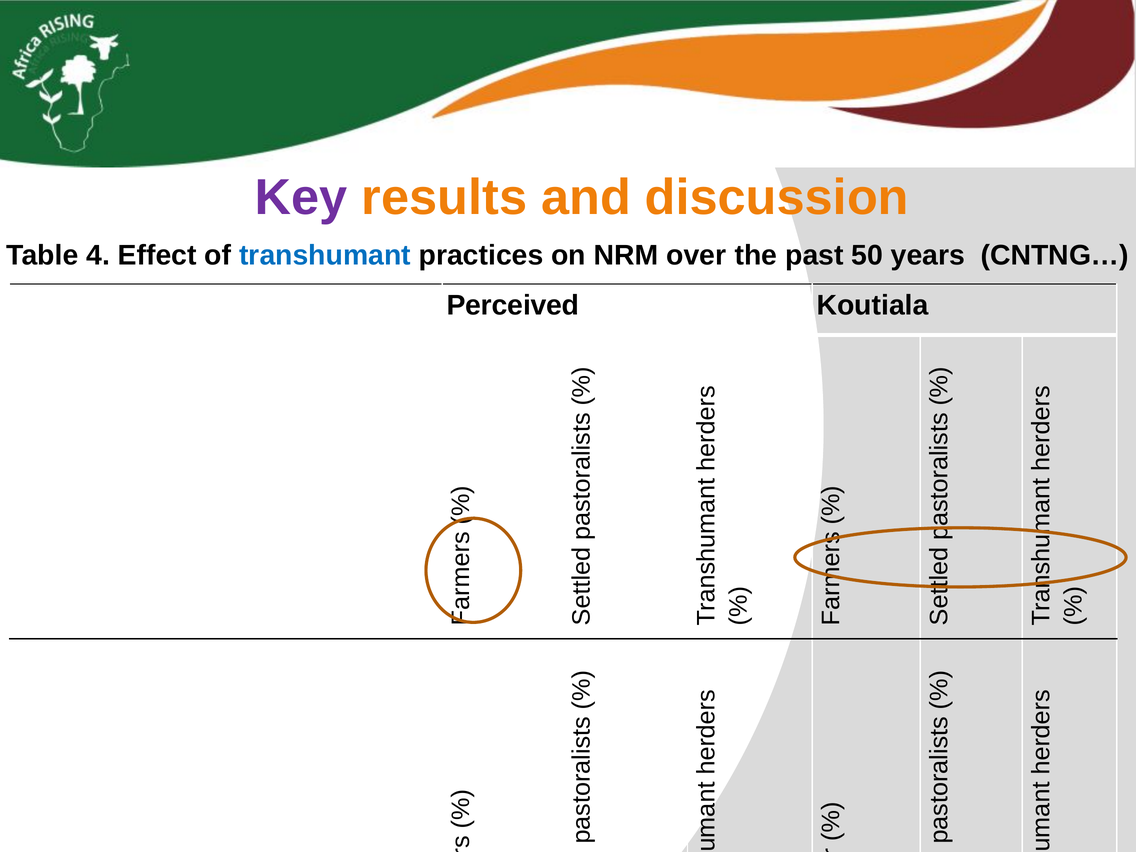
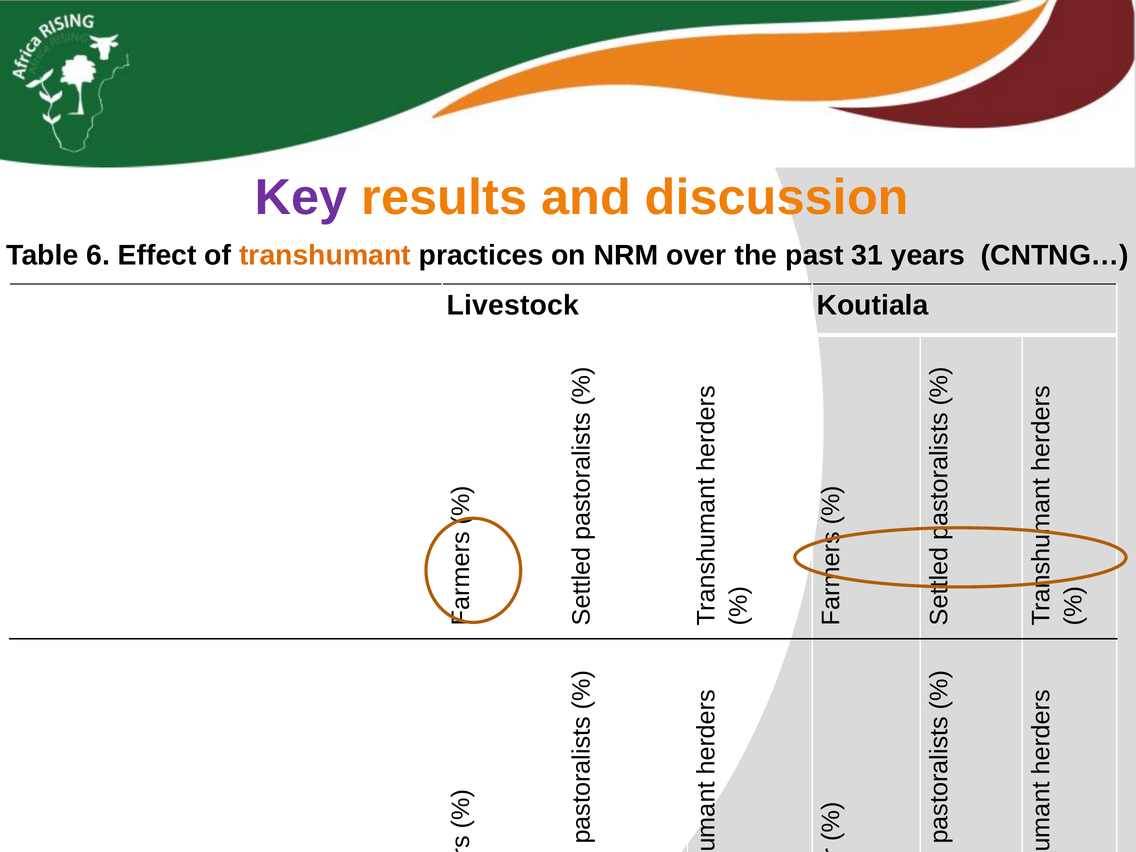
4: 4 -> 6 (98, 255)
transhumant colour: blue -> orange (325, 255)
50: 50 -> 31 (867, 255)
Perceived: Perceived -> Livestock (513, 305)
